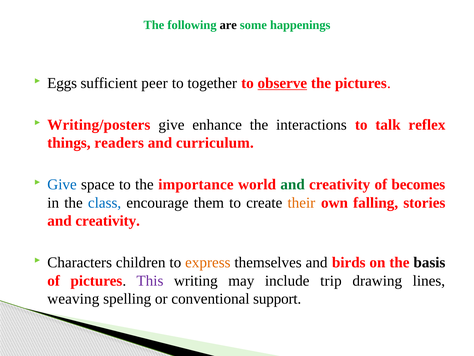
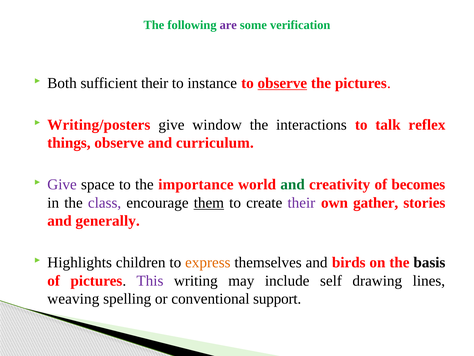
are colour: black -> purple (228, 25)
happenings: happenings -> verification (300, 25)
Eggs: Eggs -> Both (62, 83)
sufficient peer: peer -> their (155, 83)
together: together -> instance (212, 83)
enhance: enhance -> window (217, 125)
things readers: readers -> observe (119, 143)
Give colour: blue -> purple (62, 184)
class colour: blue -> purple (105, 203)
them underline: none -> present (209, 203)
their colour: orange -> purple (301, 203)
falling: falling -> gather (376, 203)
creativity: creativity -> generally (108, 221)
Characters: Characters -> Highlights (80, 262)
trip: trip -> self (331, 280)
